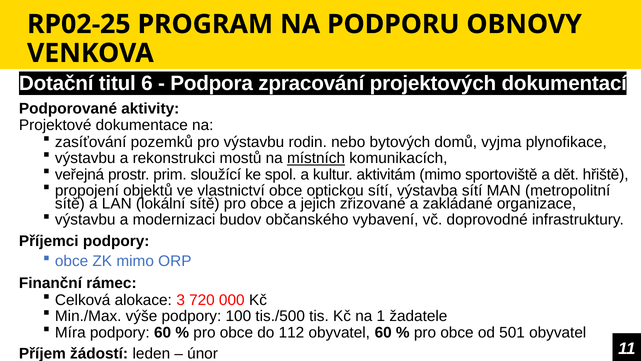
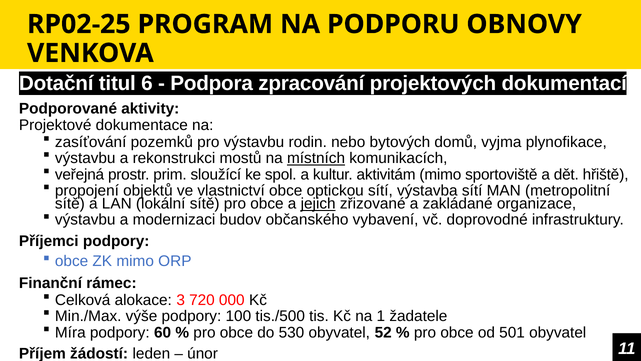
jejich underline: none -> present (318, 203)
112: 112 -> 530 (291, 332)
obyvatel 60: 60 -> 52 (383, 332)
